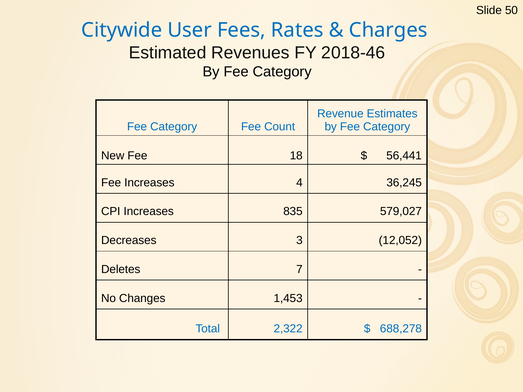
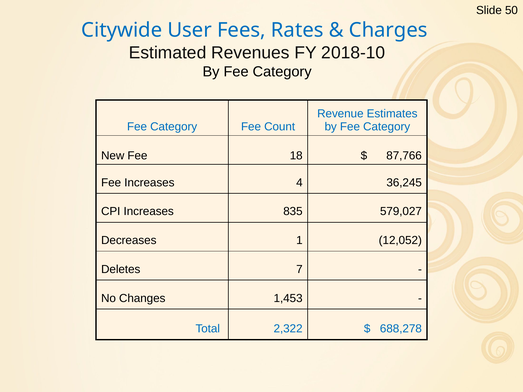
2018-46: 2018-46 -> 2018-10 (353, 53)
56,441: 56,441 -> 87,766 (404, 156)
3: 3 -> 1 (299, 241)
